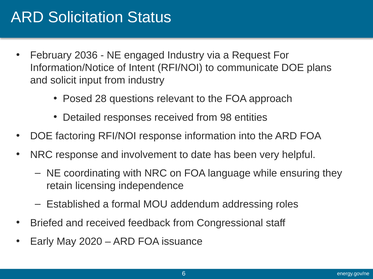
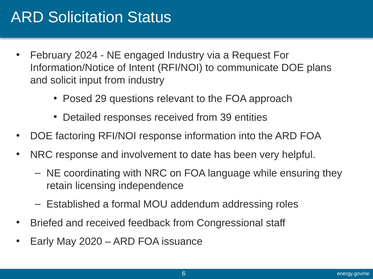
2036: 2036 -> 2024 (86, 55)
28: 28 -> 29 (101, 99)
98: 98 -> 39 (226, 118)
